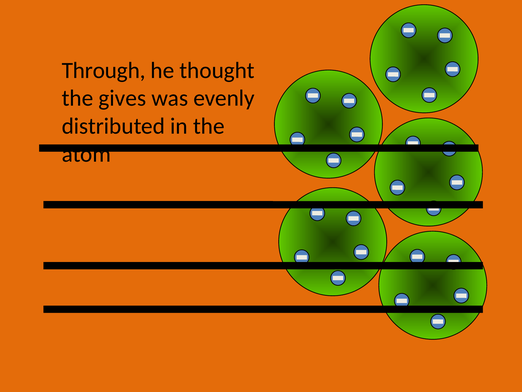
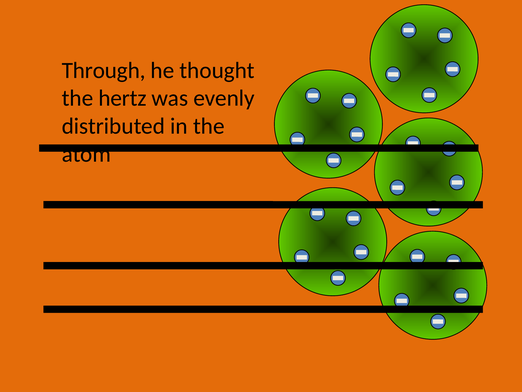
gives: gives -> hertz (123, 98)
